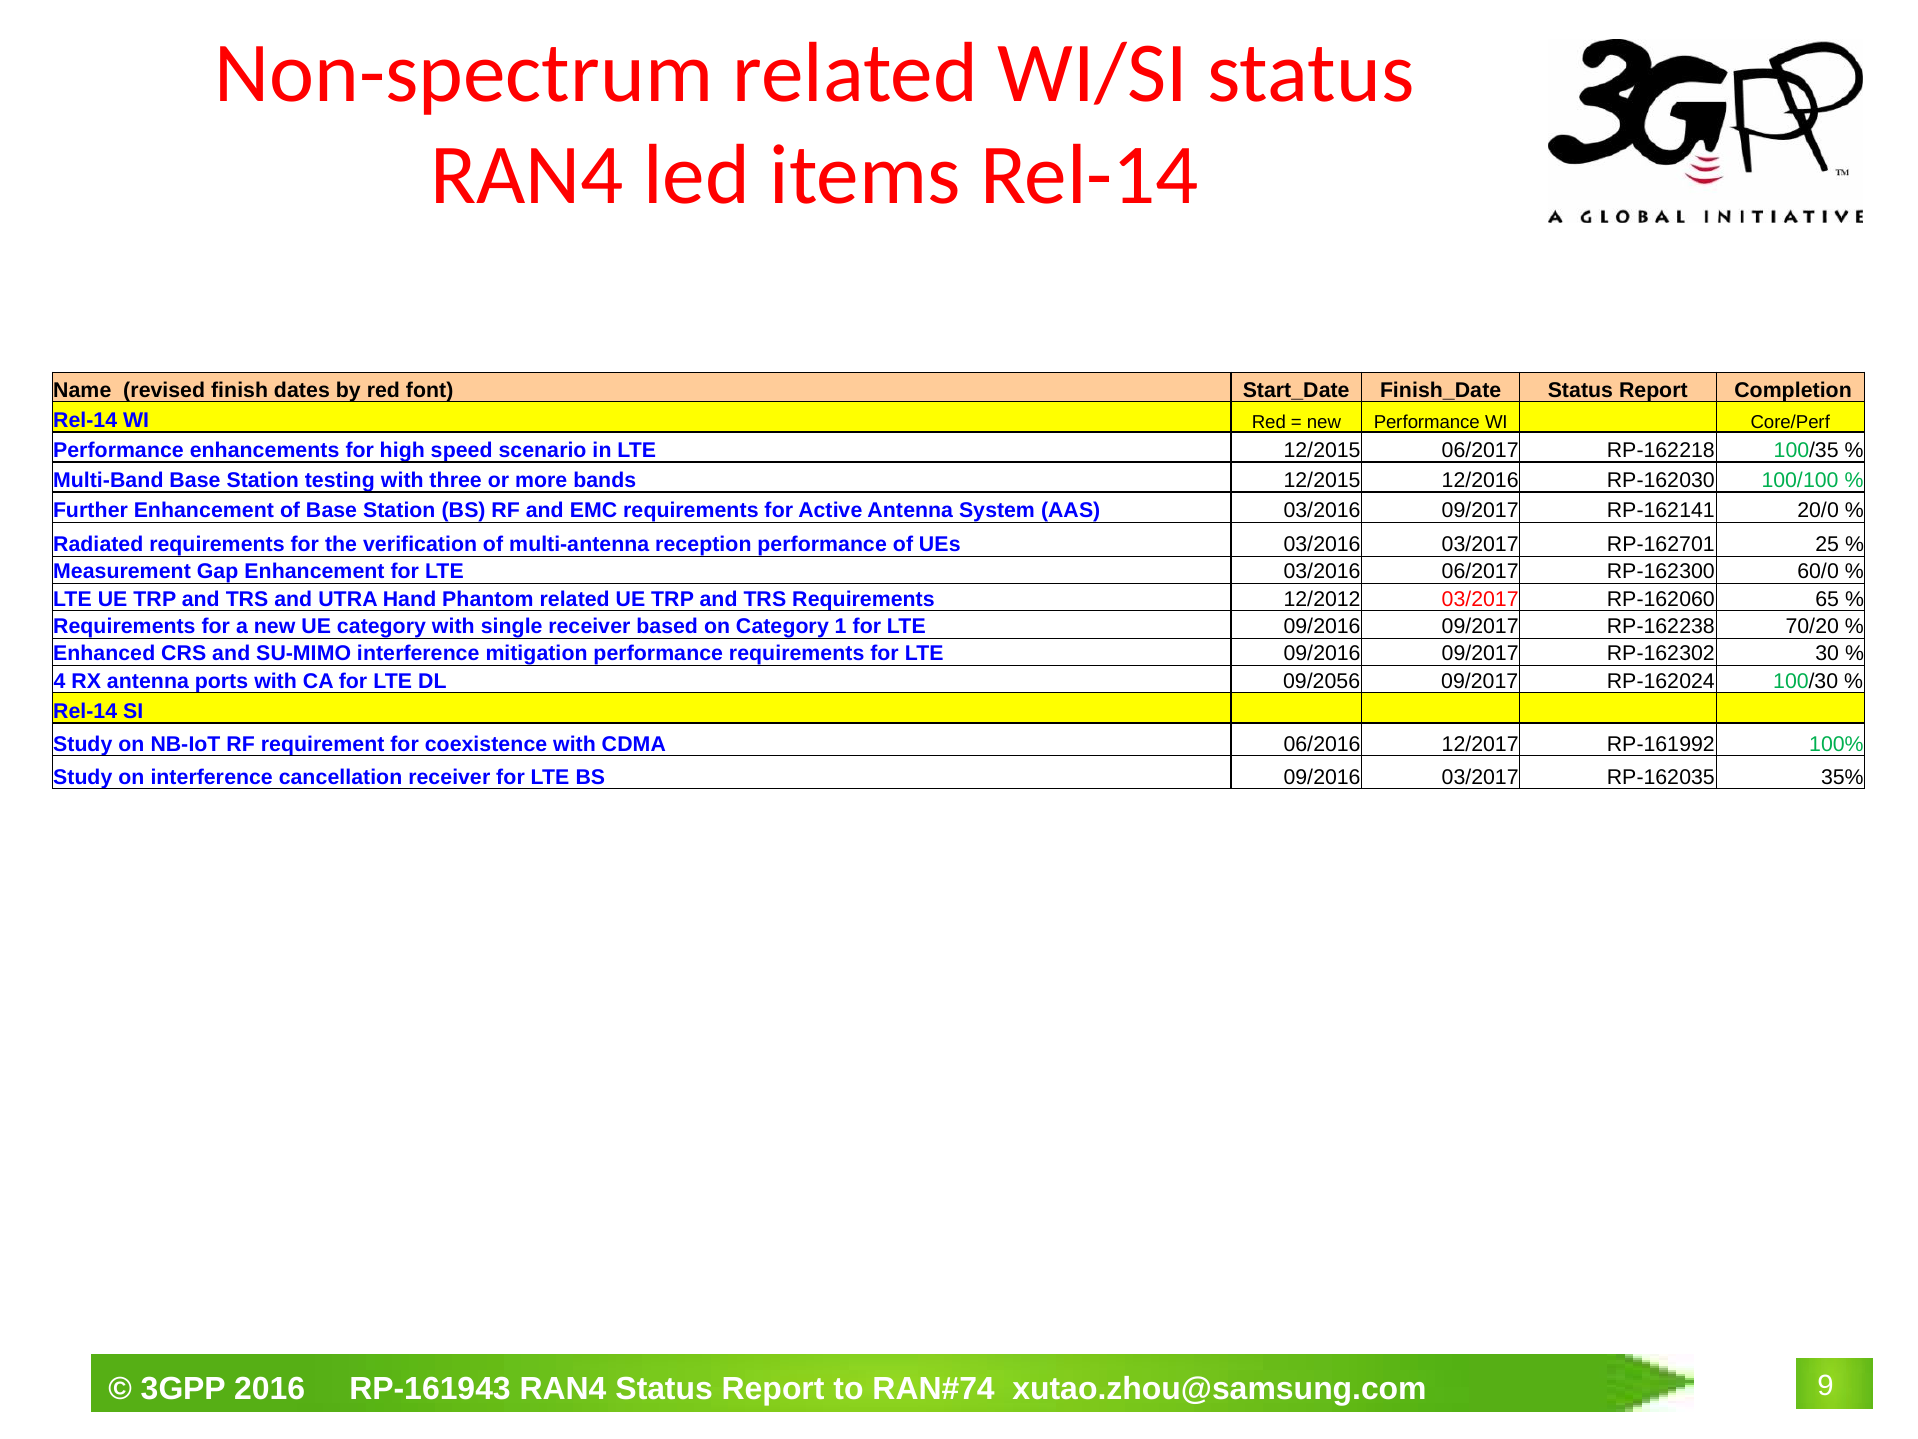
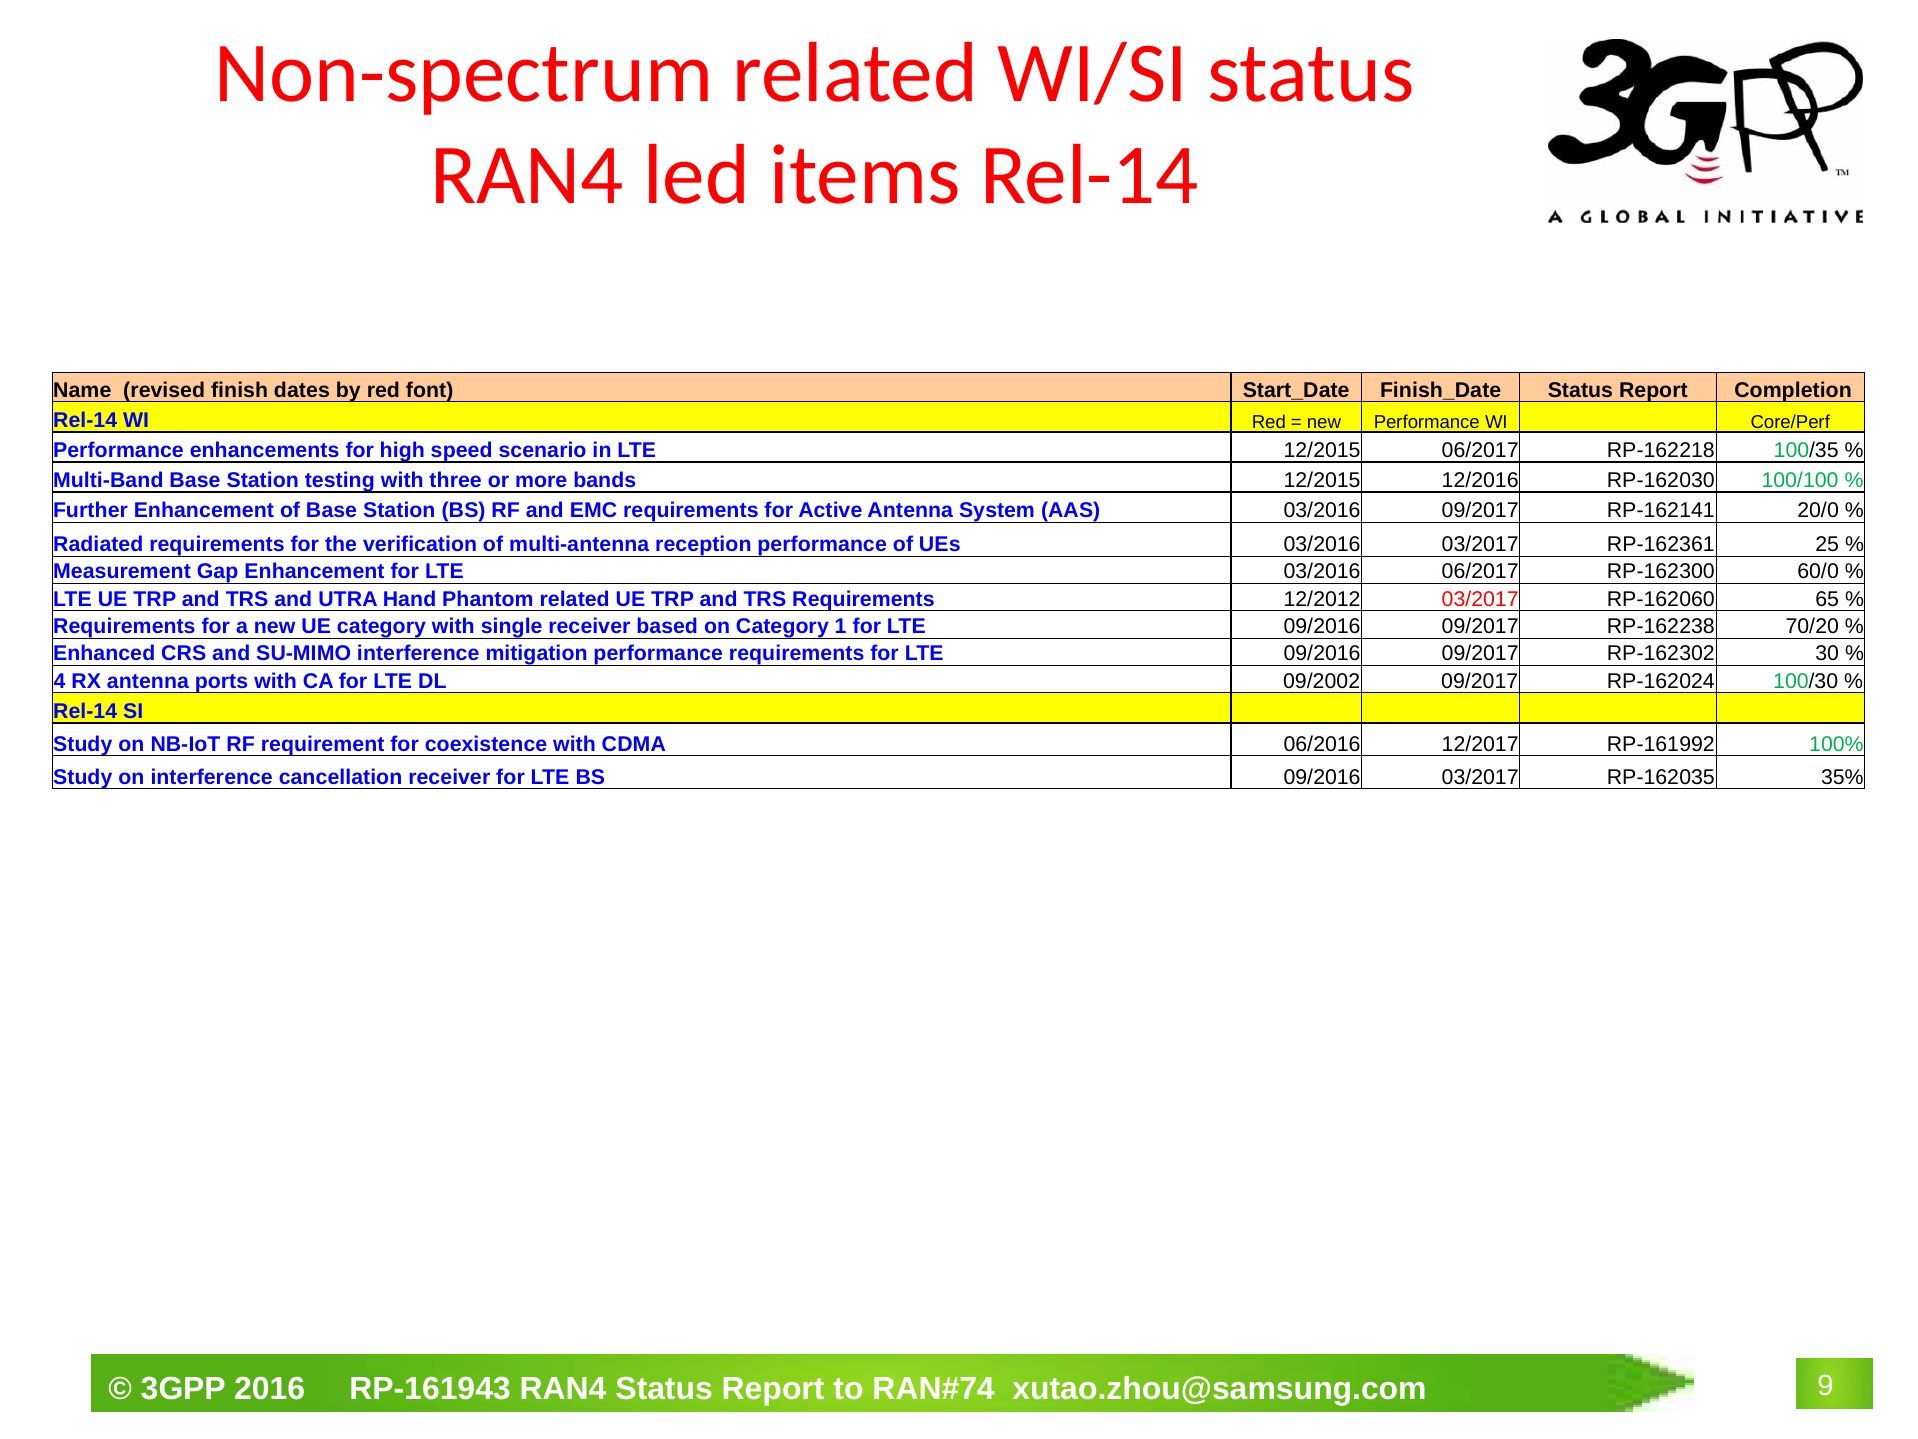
RP-162701: RP-162701 -> RP-162361 (1661, 544)
09/2056: 09/2056 -> 09/2002 (1322, 681)
